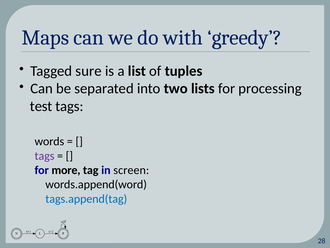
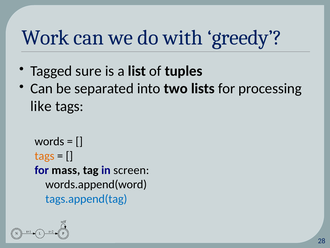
Maps: Maps -> Work (45, 38)
test: test -> like (41, 106)
tags colour: purple -> orange (45, 156)
more: more -> mass (66, 170)
